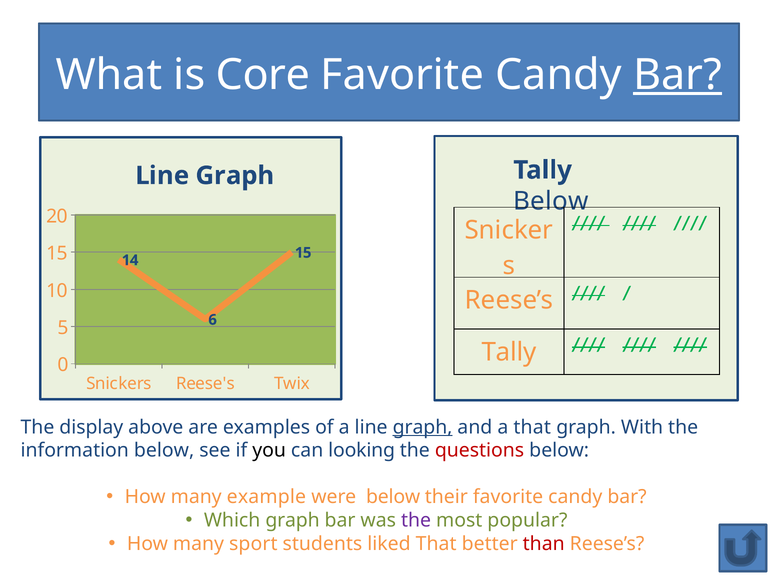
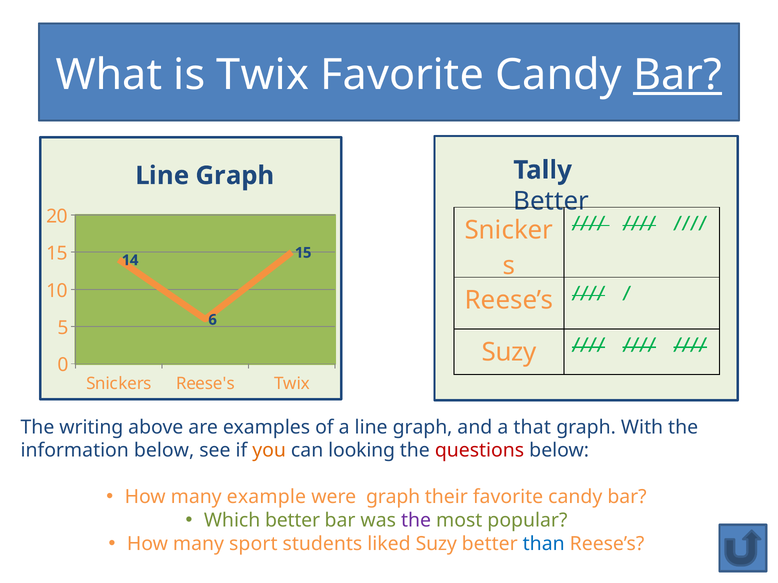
is Core: Core -> Twix (263, 75)
Below: Below -> Better (551, 201)
Tally: Tally -> Suzy (509, 352)
display: display -> writing (91, 427)
graph underline: present -> none (423, 427)
you colour: black -> orange (269, 451)
were below: below -> graph (393, 498)
Which graph: graph -> better (293, 521)
liked That: That -> Suzy (436, 544)
than colour: red -> blue (544, 544)
